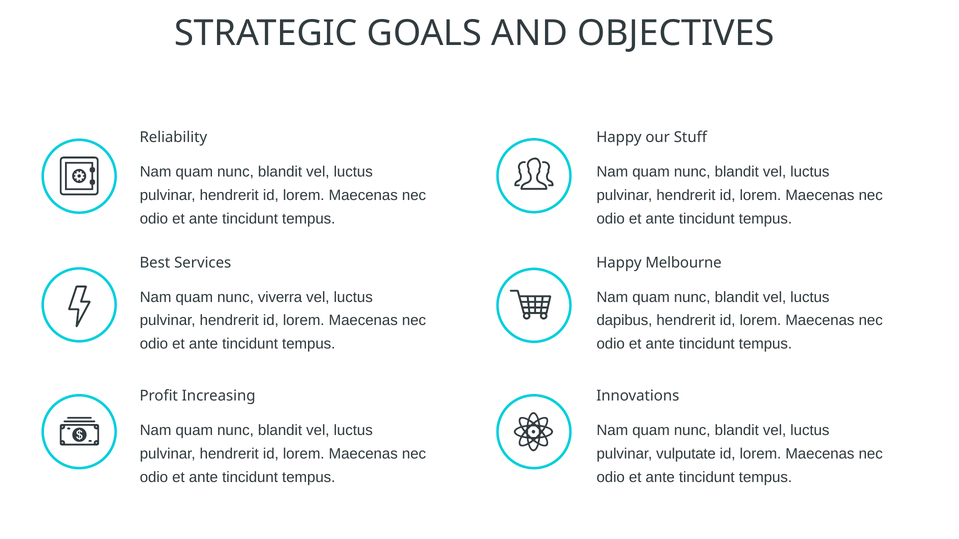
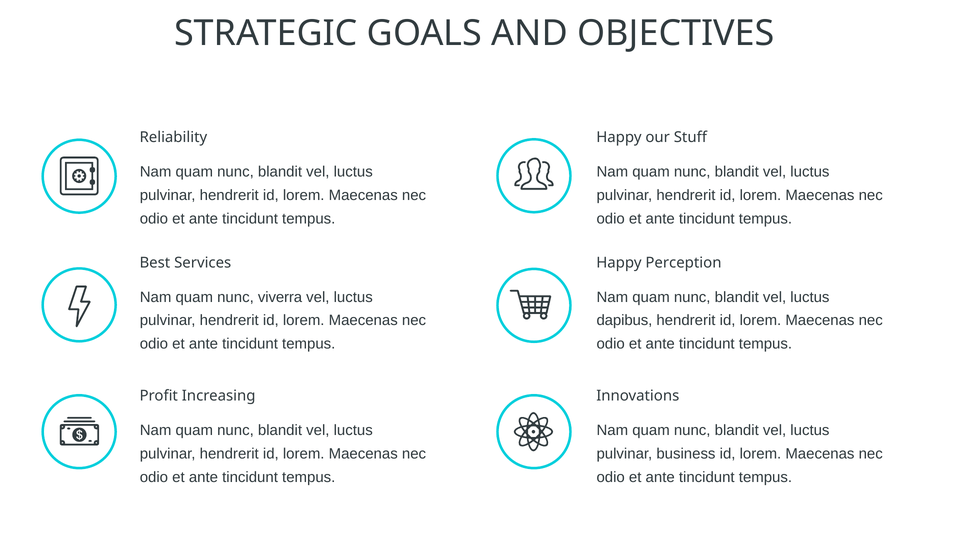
Melbourne: Melbourne -> Perception (683, 263)
vulputate: vulputate -> business (686, 454)
